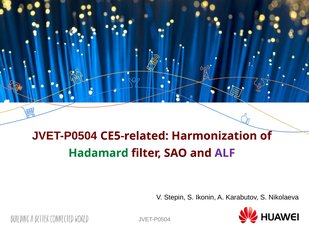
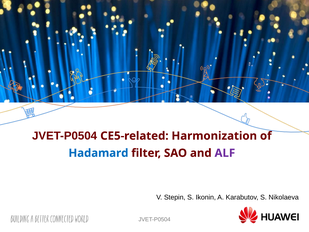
Hadamard colour: green -> blue (98, 153)
